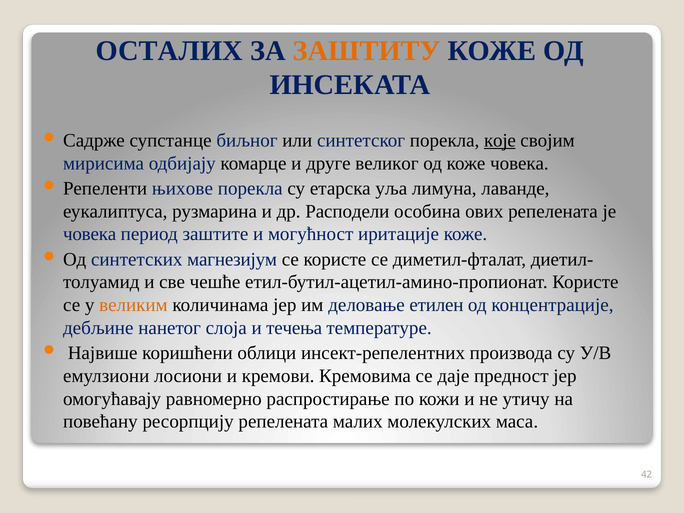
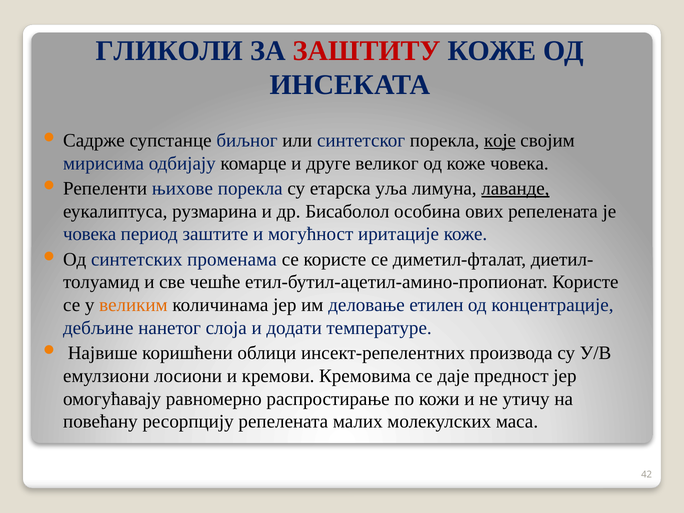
ОСТАЛИХ: ОСТАЛИХ -> ГЛИКОЛИ (169, 51)
ЗАШТИТУ colour: orange -> red (367, 51)
лаванде underline: none -> present (515, 189)
Расподели: Расподели -> Бисаболол (347, 211)
магнезијум: магнезијум -> променама (232, 259)
течења: течења -> додати (294, 328)
